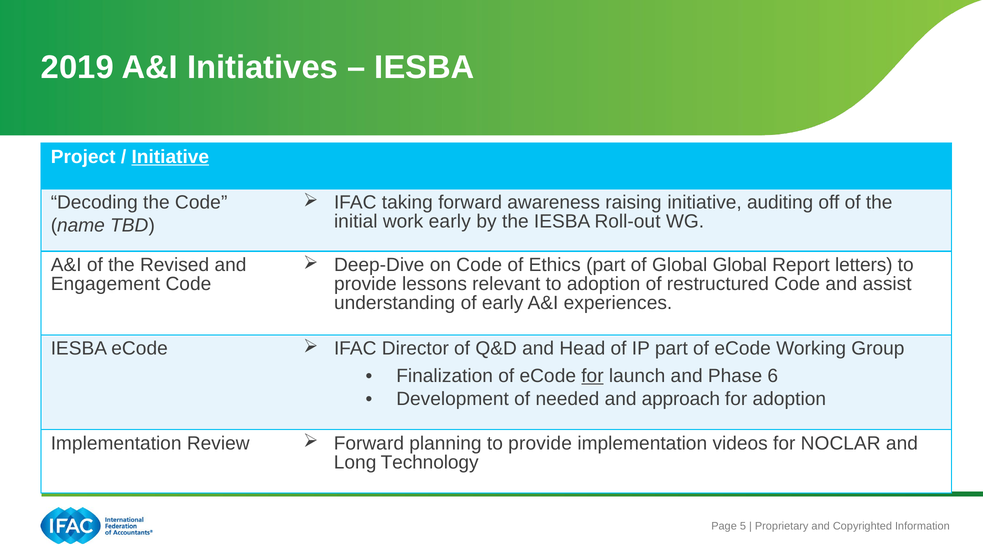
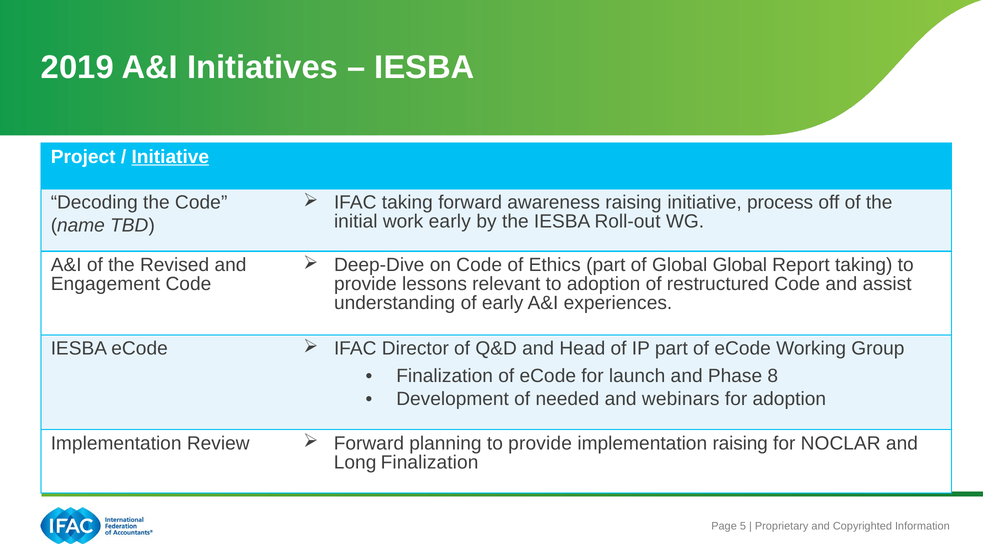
auditing: auditing -> process (780, 202)
Report letters: letters -> taking (864, 265)
for underline: present -> none (592, 376)
6: 6 -> 8 (773, 376)
approach: approach -> webinars (681, 399)
implementation videos: videos -> raising (740, 443)
Long Technology: Technology -> Finalization (430, 462)
